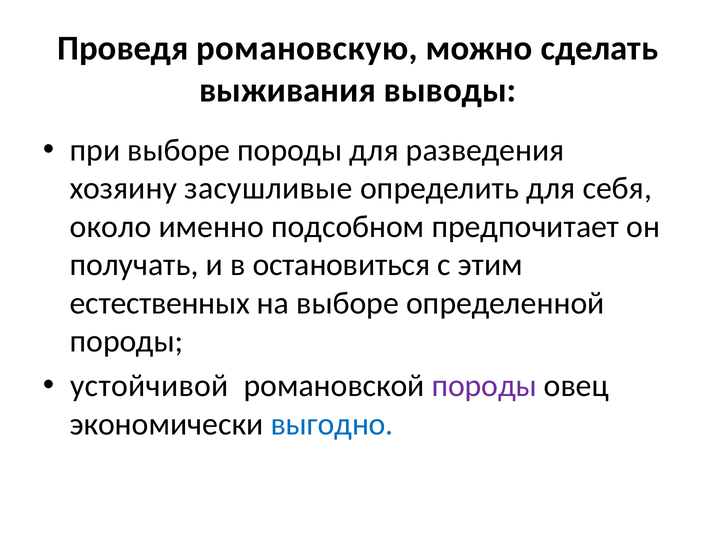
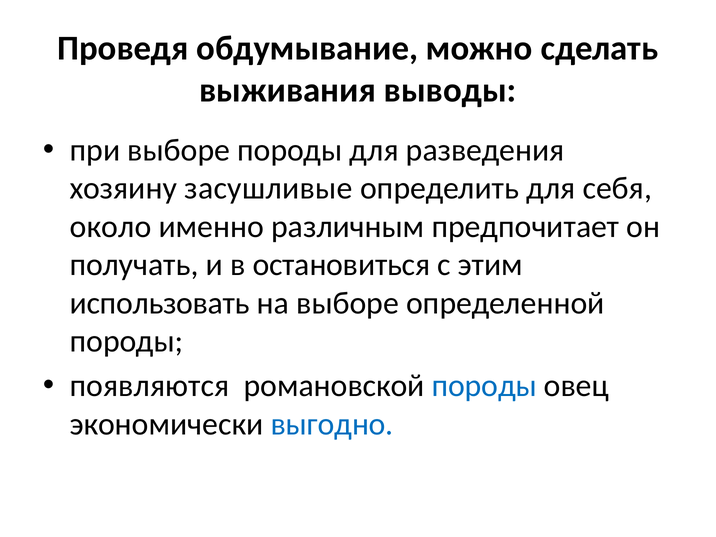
романовскую: романовскую -> обдумывание (307, 48)
подсобном: подсобном -> различным (348, 227)
естественных: естественных -> использовать (160, 303)
устойчивой: устойчивой -> появляются (149, 386)
породы colour: purple -> blue (484, 386)
